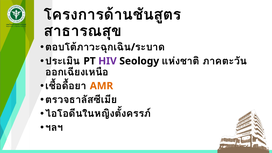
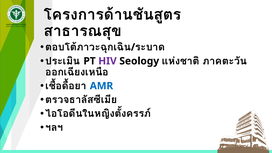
AMR colour: orange -> blue (101, 86)
